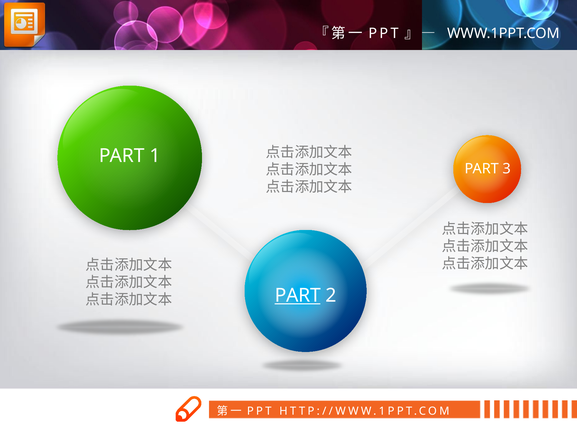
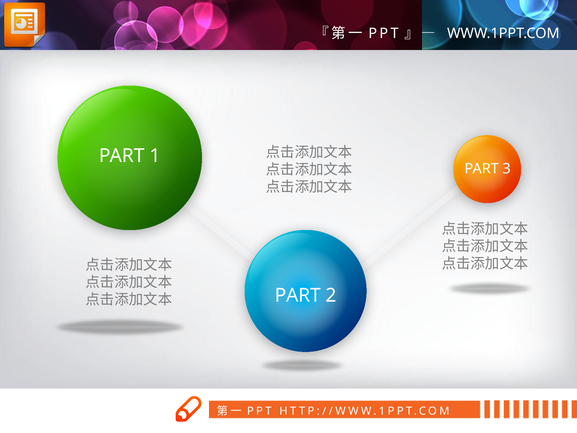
PART underline: present -> none (298, 295)
